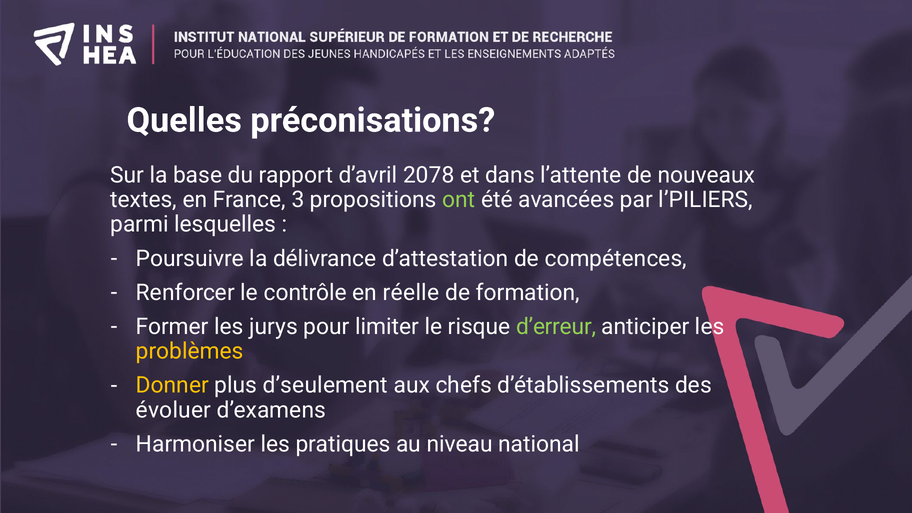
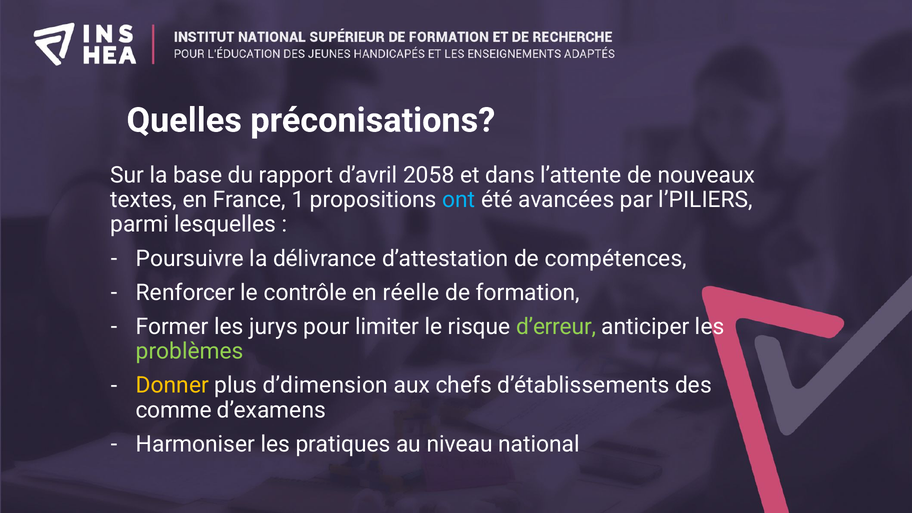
2078: 2078 -> 2058 (429, 175)
3: 3 -> 1 (298, 200)
ont colour: light green -> light blue (459, 200)
problèmes colour: yellow -> light green (190, 351)
d’seulement: d’seulement -> d’dimension (325, 385)
évoluer: évoluer -> comme (174, 410)
